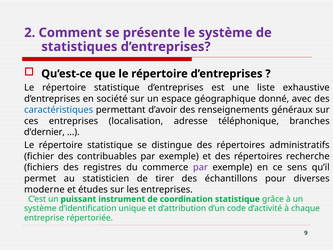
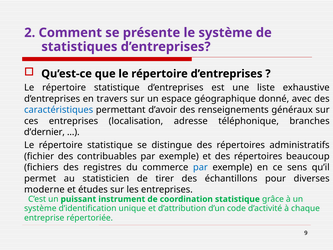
société: société -> travers (112, 99)
recherche: recherche -> beaucoup (308, 156)
par colour: purple -> blue (200, 167)
